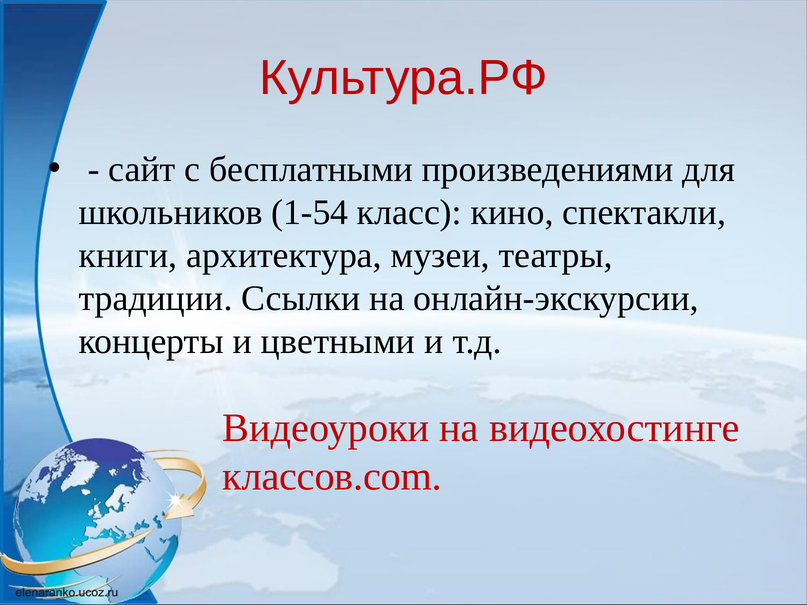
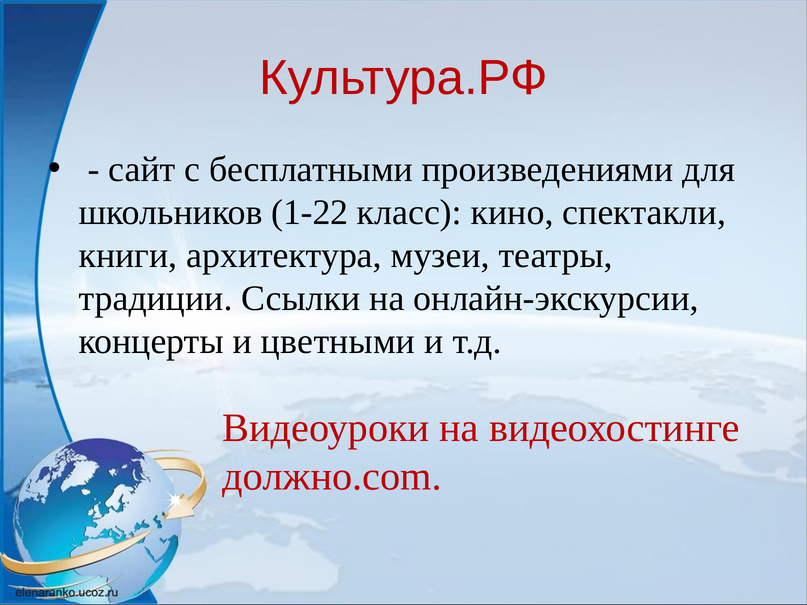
1-54: 1-54 -> 1-22 (310, 212)
классов.com: классов.com -> должно.com (332, 477)
